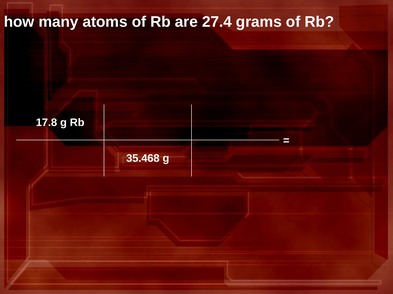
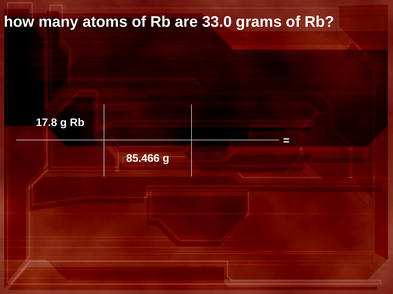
27.4: 27.4 -> 33.0 (217, 22)
35.468: 35.468 -> 85.466 (143, 159)
